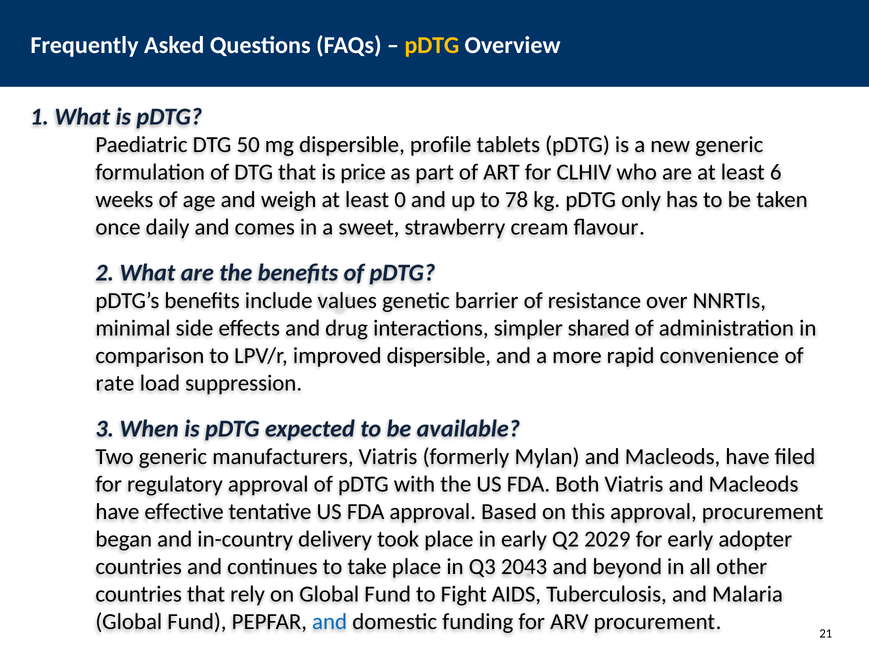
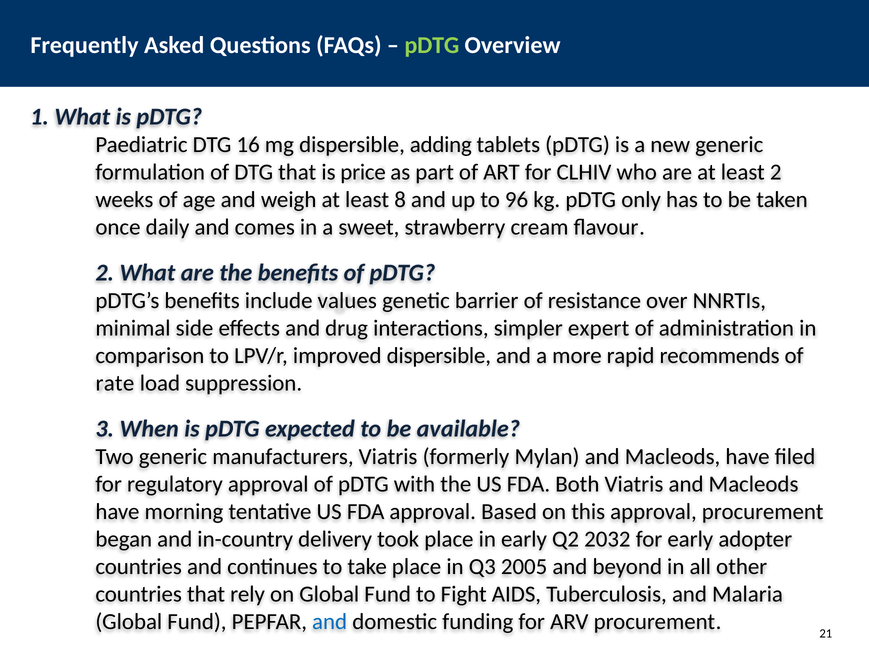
pDTG colour: yellow -> light green (432, 45)
50: 50 -> 16 (248, 145)
profile: profile -> adding (441, 145)
least 6: 6 -> 2 (776, 172)
0: 0 -> 8 (400, 200)
78: 78 -> 96 (517, 200)
shared: shared -> expert (599, 328)
convenience: convenience -> recommends (720, 356)
effective: effective -> morning (184, 512)
2029: 2029 -> 2032 (607, 539)
2043: 2043 -> 2005 (524, 567)
